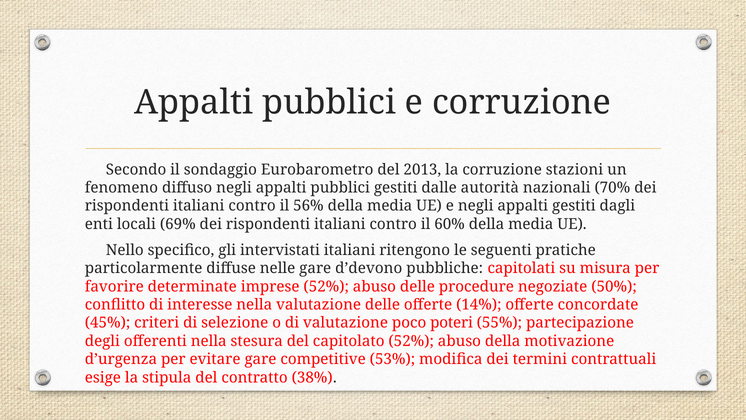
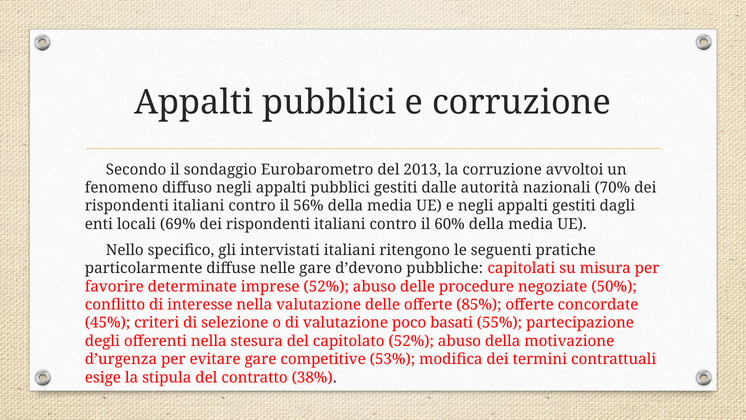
stazioni: stazioni -> avvoltoi (575, 169)
14%: 14% -> 85% (479, 304)
poteri: poteri -> basati (452, 323)
